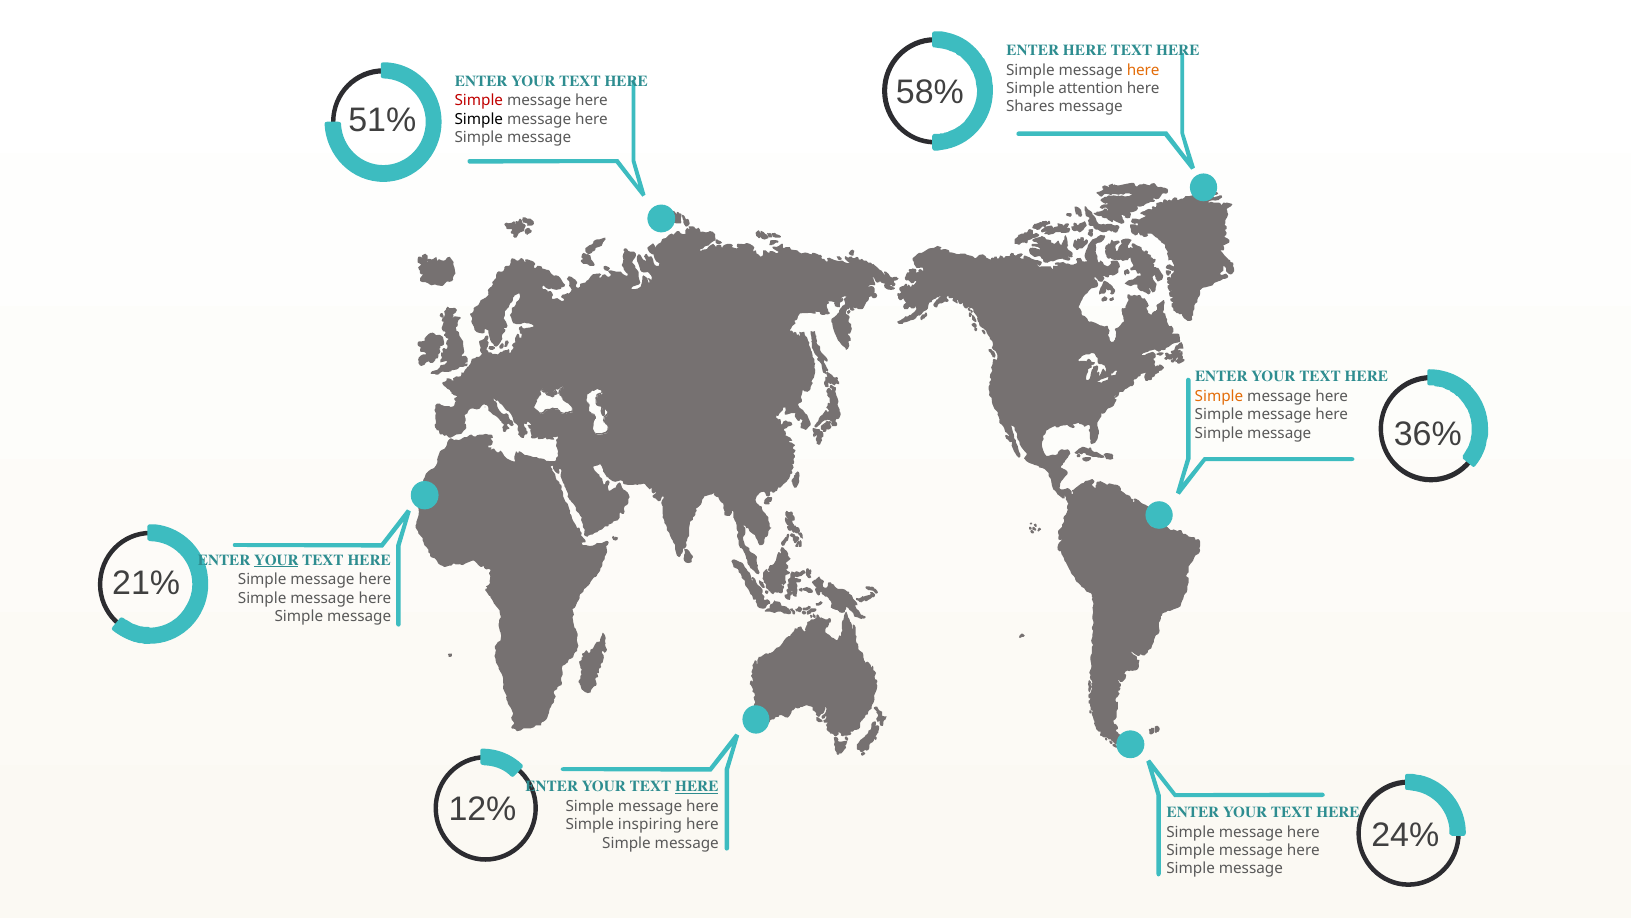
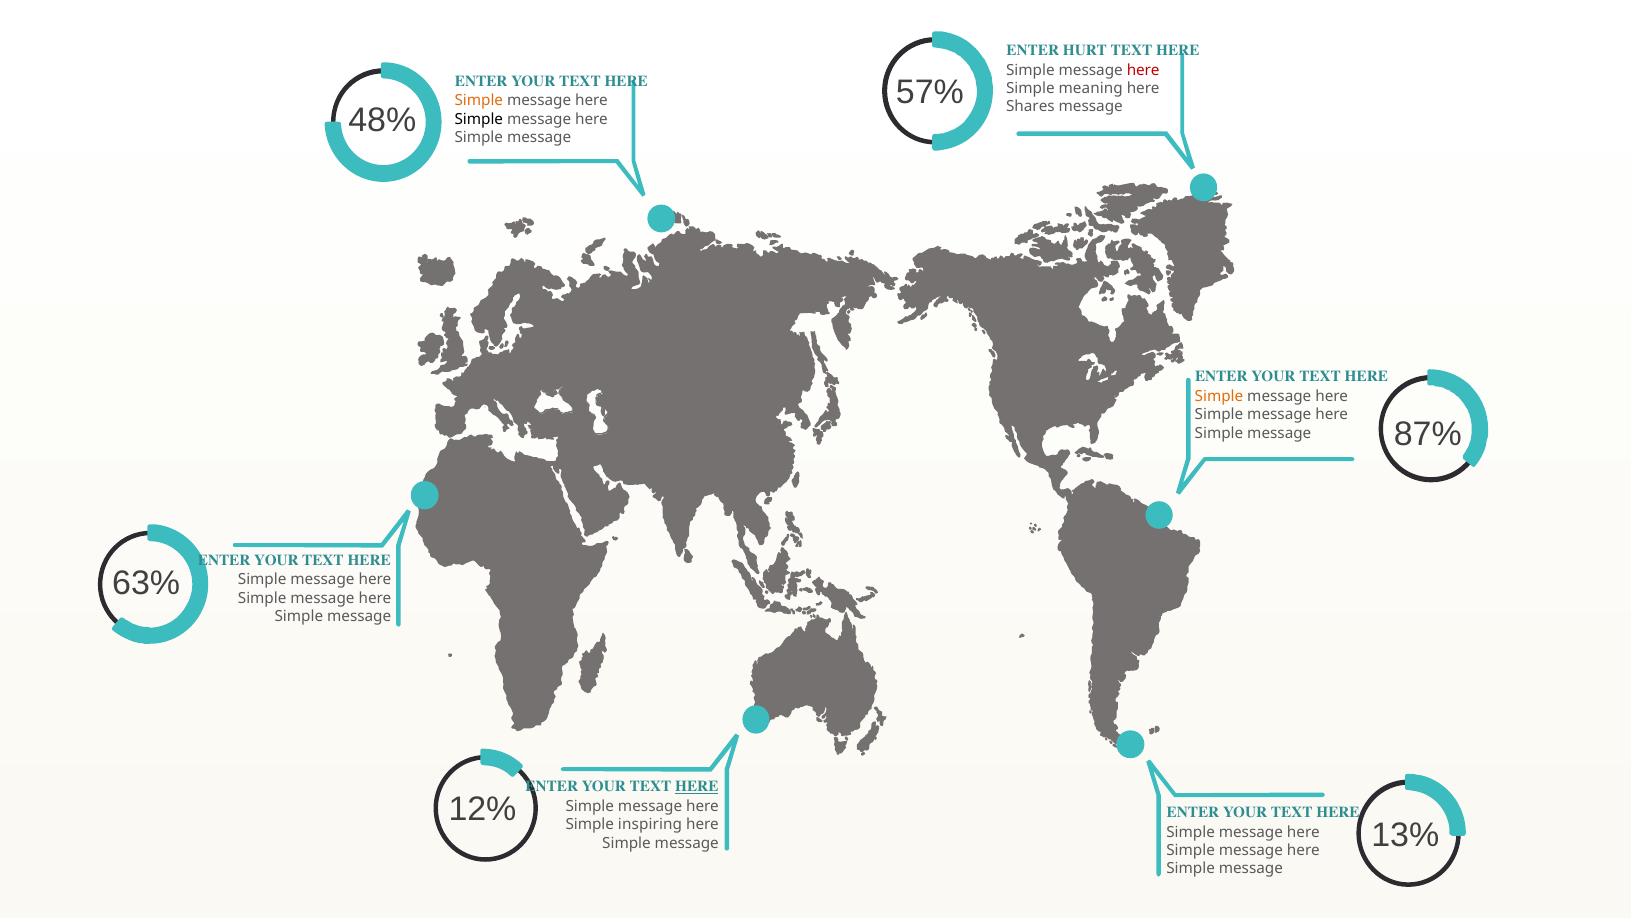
ENTER HERE: HERE -> HURT (1085, 50)
here colour: orange -> red (1143, 70)
58%: 58% -> 57% (930, 92)
attention: attention -> meaning (1091, 88)
Simple colour: red -> orange (479, 101)
51%: 51% -> 48% (382, 120)
36%: 36% -> 87% (1428, 434)
YOUR underline: present -> none (276, 560)
21%: 21% -> 63% (146, 583)
24%: 24% -> 13% (1405, 835)
